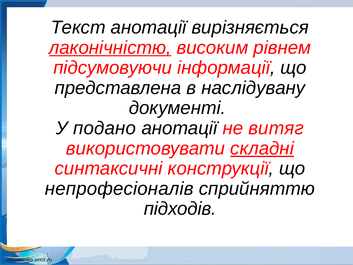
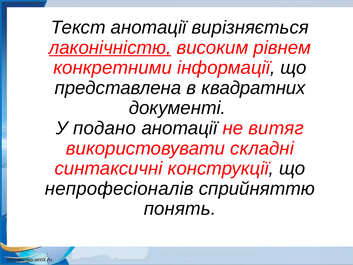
підсумовуючи: підсумовуючи -> конкретними (113, 68)
наслідувану: наслідувану -> квадратних (253, 88)
складні underline: present -> none (262, 148)
підходів: підходів -> понять (180, 209)
